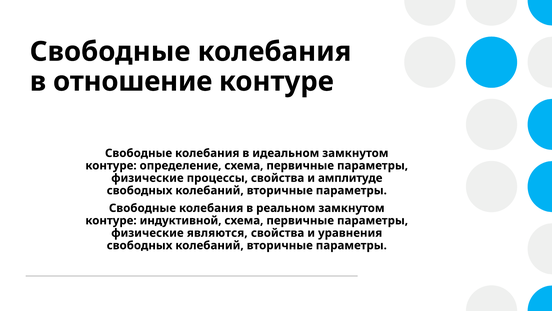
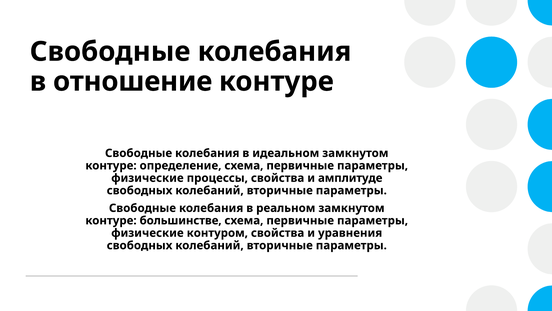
индуктивной: индуктивной -> большинстве (181, 220)
являются: являются -> контуром (217, 233)
